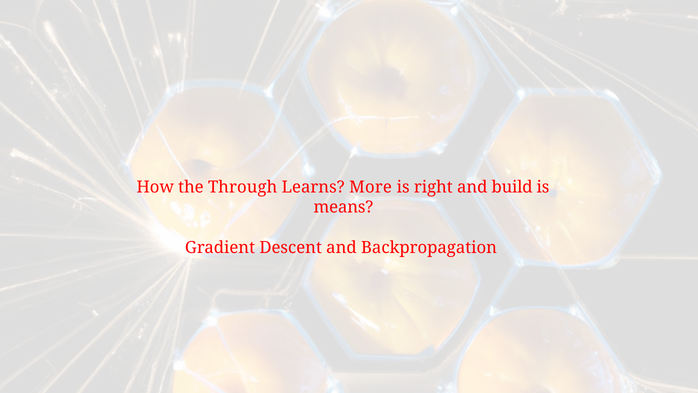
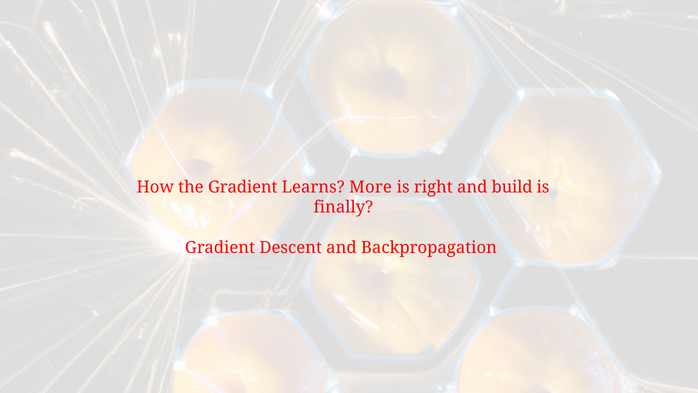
the Through: Through -> Gradient (243, 187)
means: means -> finally (343, 207)
